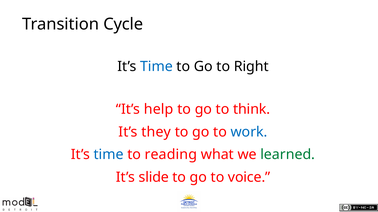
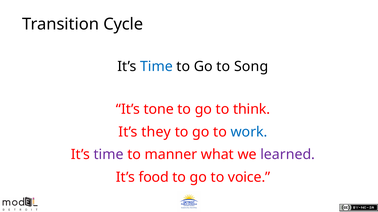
Right: Right -> Song (251, 67)
help: help -> tone (159, 110)
time colour: blue -> purple (109, 155)
reading: reading -> manner (171, 155)
learned colour: green -> purple (288, 155)
slide: slide -> food (154, 178)
